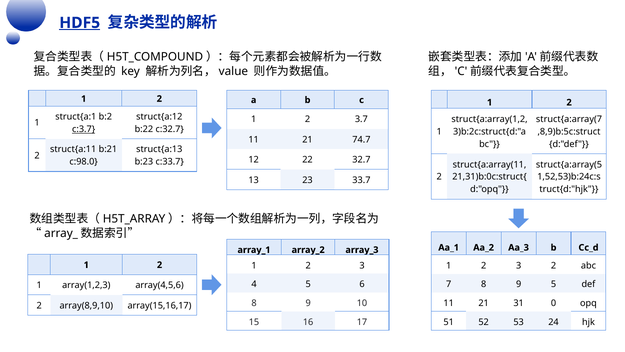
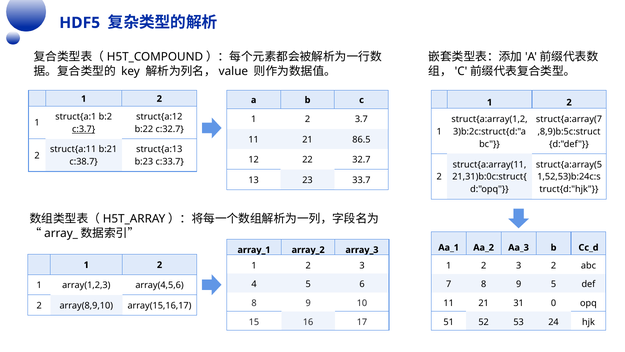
HDF5 underline: present -> none (80, 23)
74.7: 74.7 -> 86.5 (361, 139)
c:98.0: c:98.0 -> c:38.7 (84, 162)
